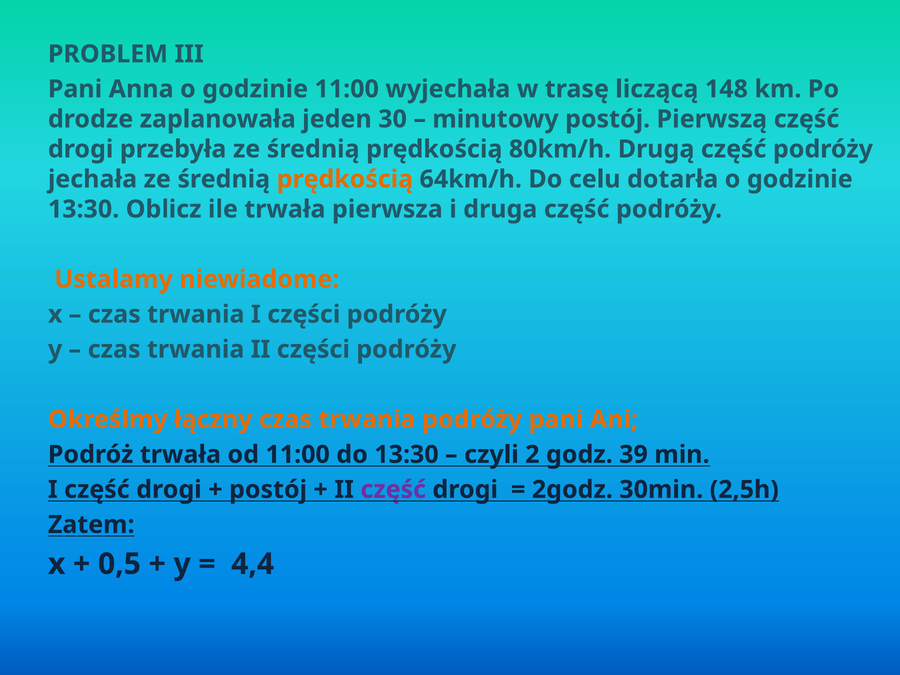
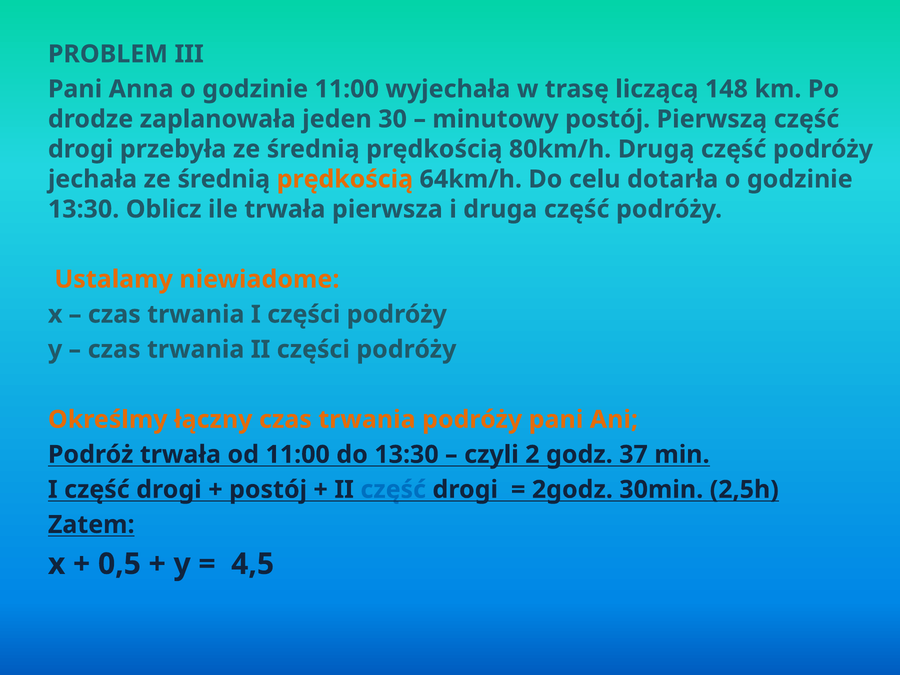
39: 39 -> 37 (634, 455)
część colour: purple -> blue (393, 490)
4,4: 4,4 -> 4,5 (253, 564)
